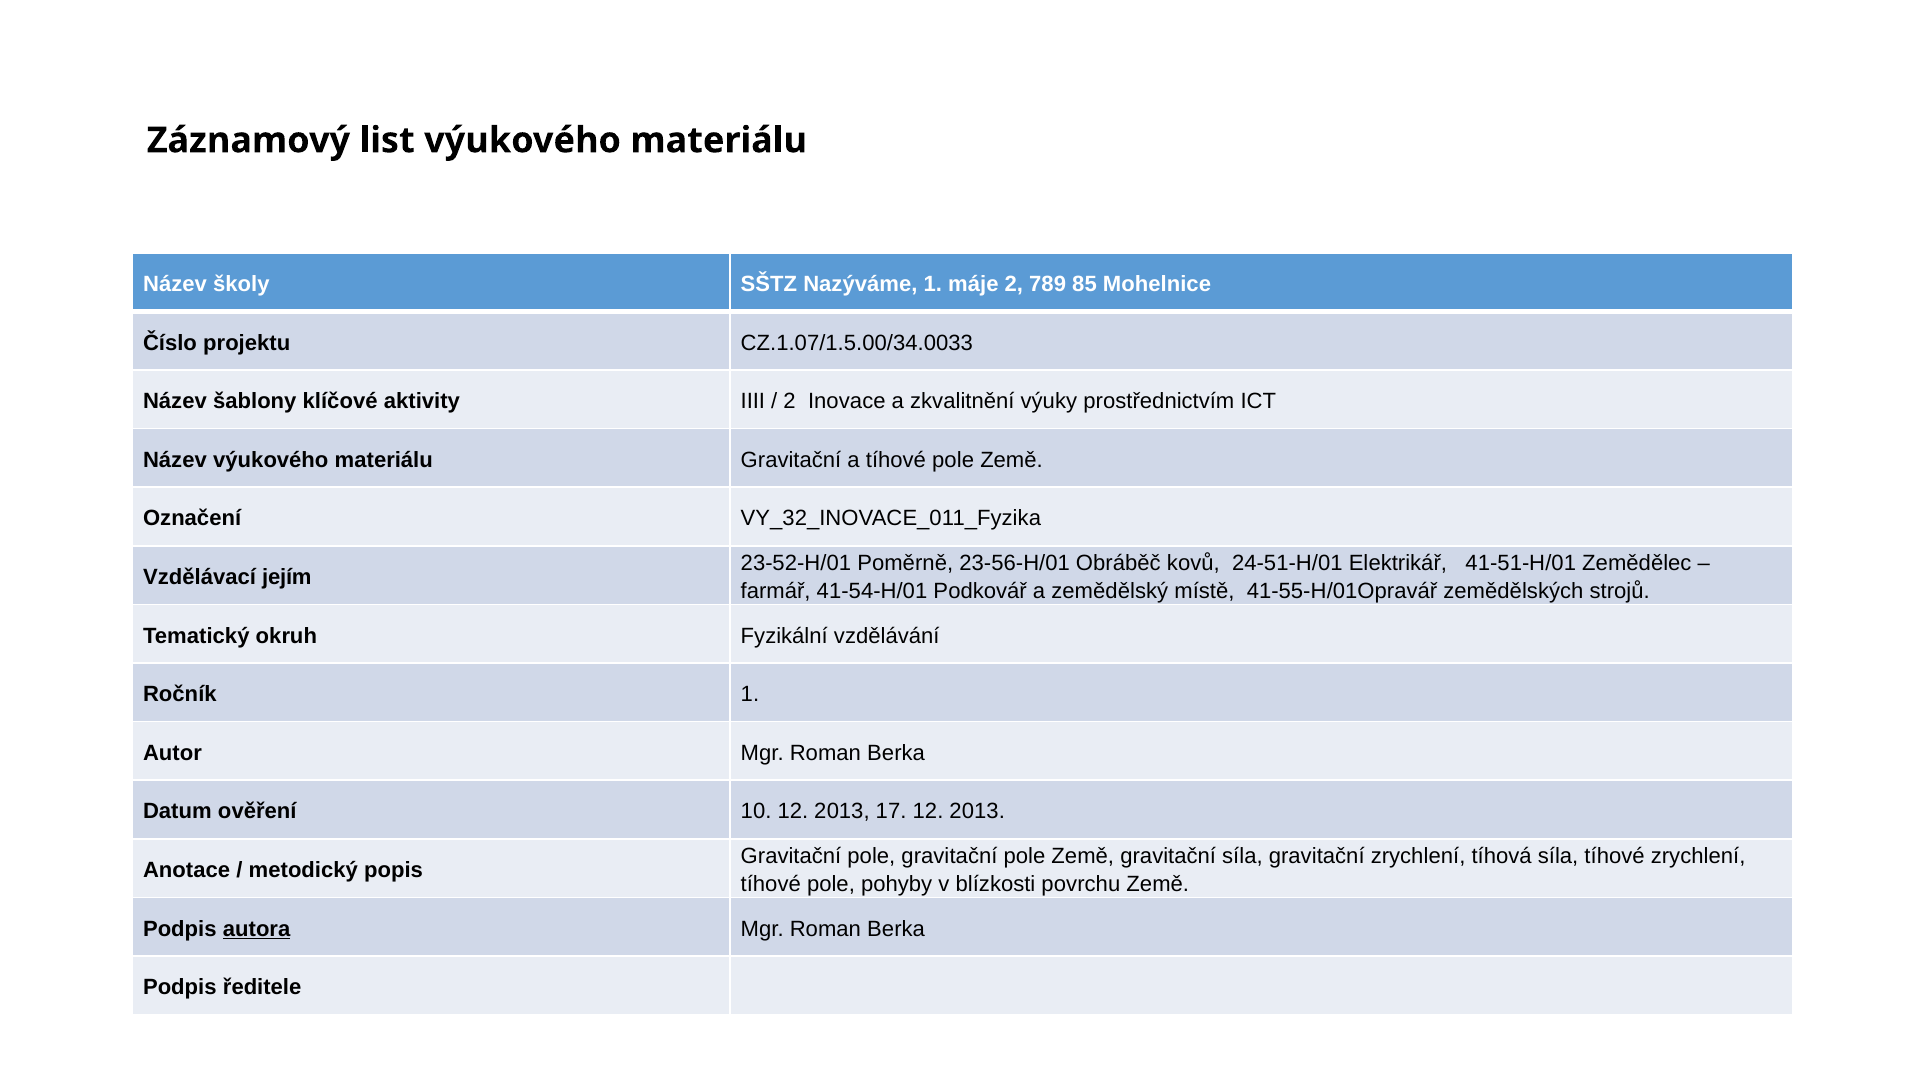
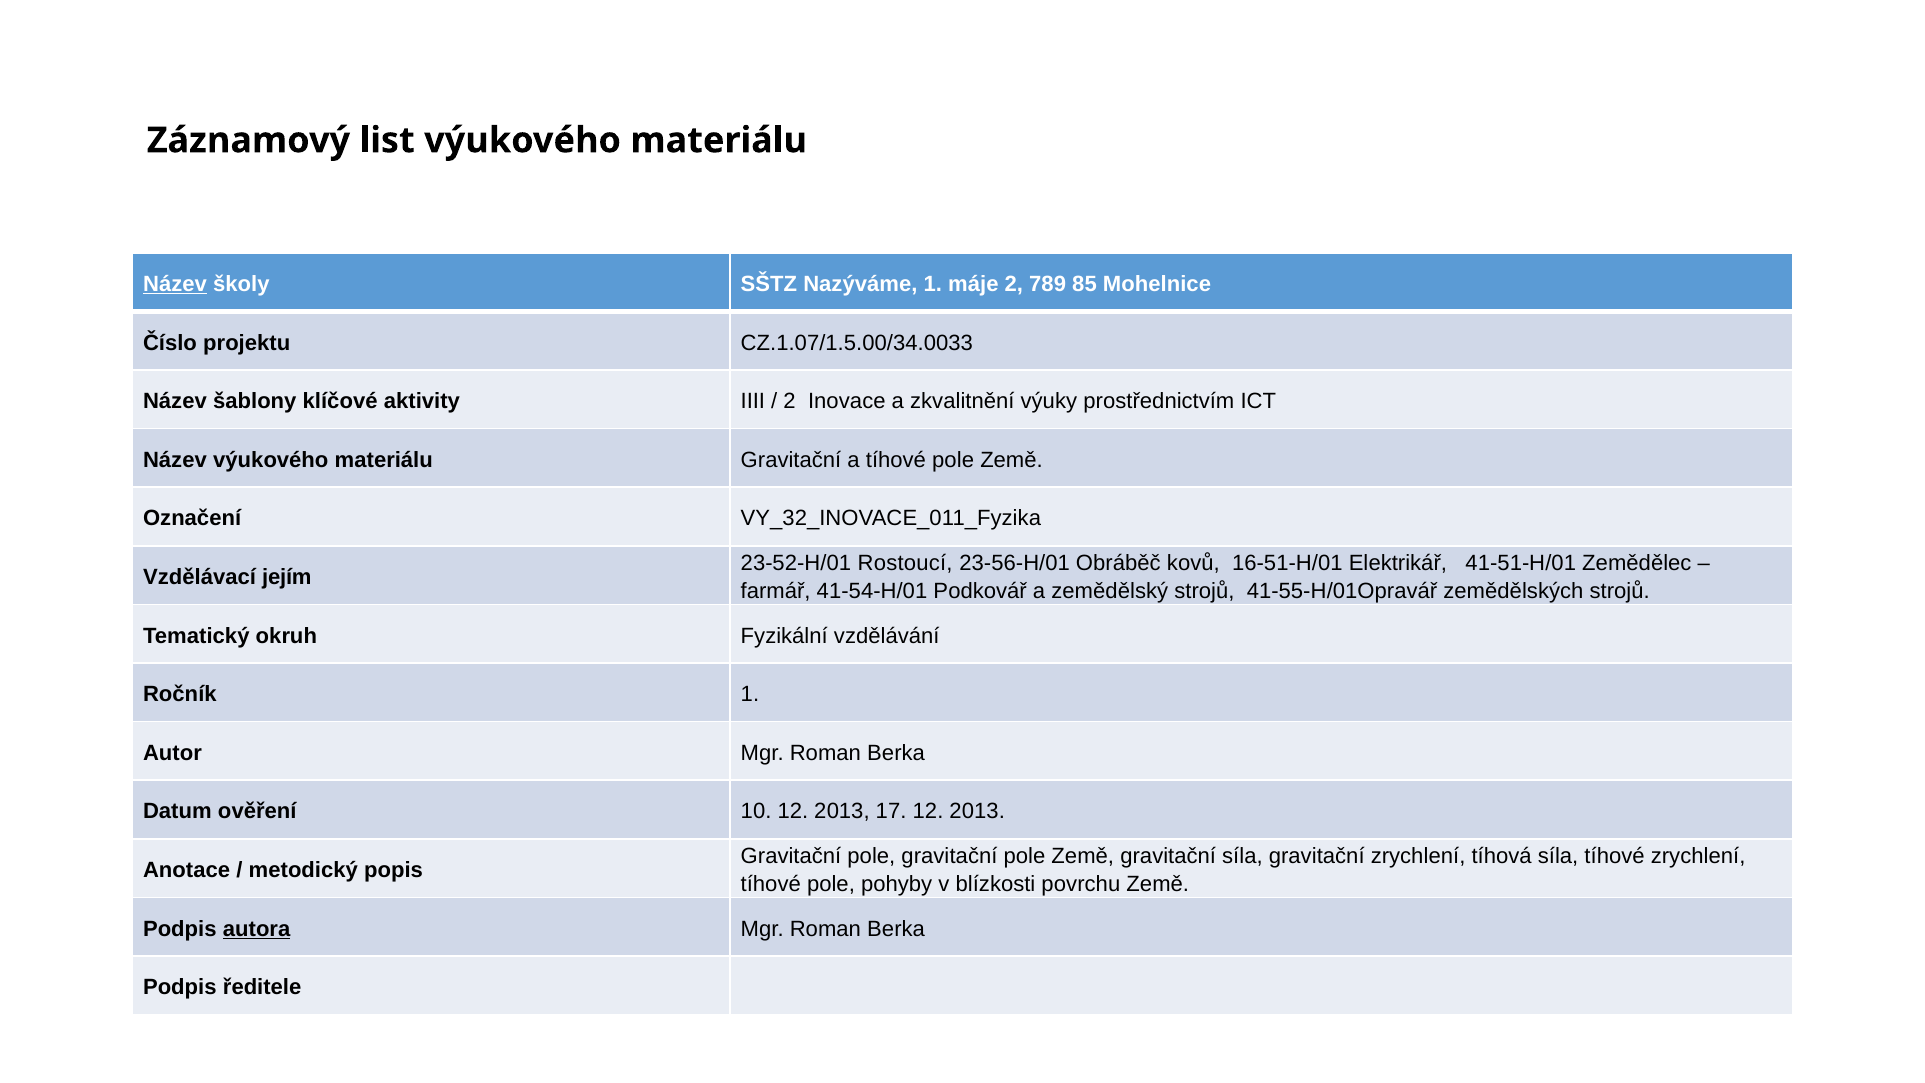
Název underline: none -> present (175, 284)
Poměrně: Poměrně -> Rostoucí (905, 563)
24-51-H/01: 24-51-H/01 -> 16-51-H/01 (1287, 563)
zemědělský místě: místě -> strojů (1204, 591)
